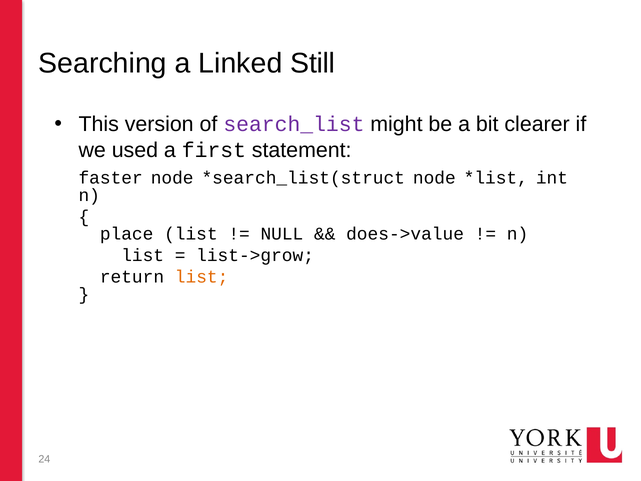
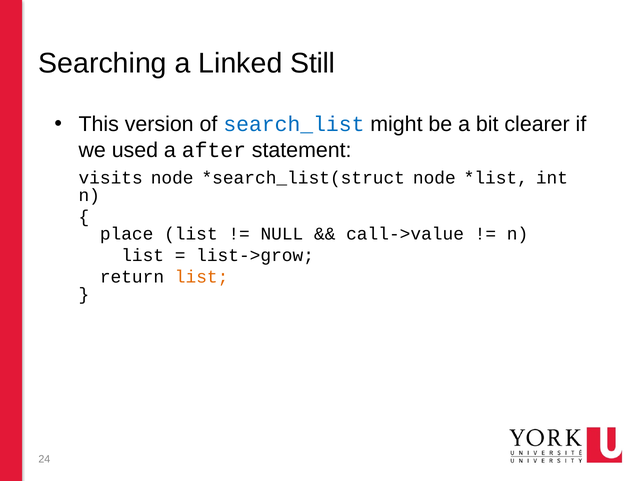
search_list colour: purple -> blue (294, 124)
first: first -> after (214, 150)
faster: faster -> visits (111, 178)
does->value: does->value -> call->value (405, 234)
